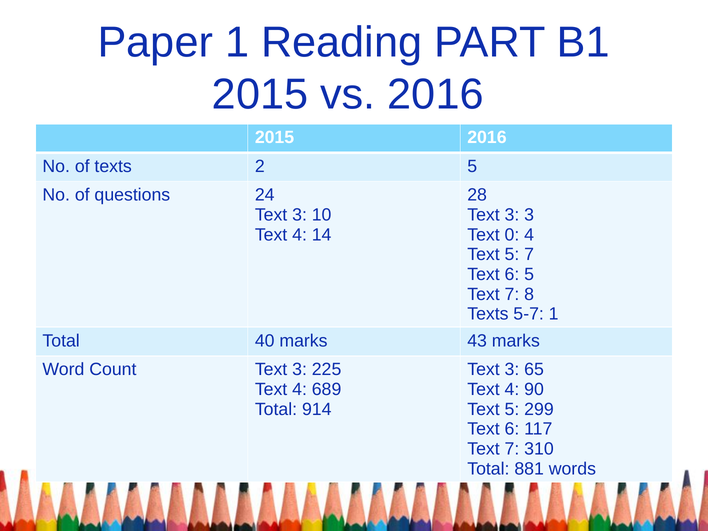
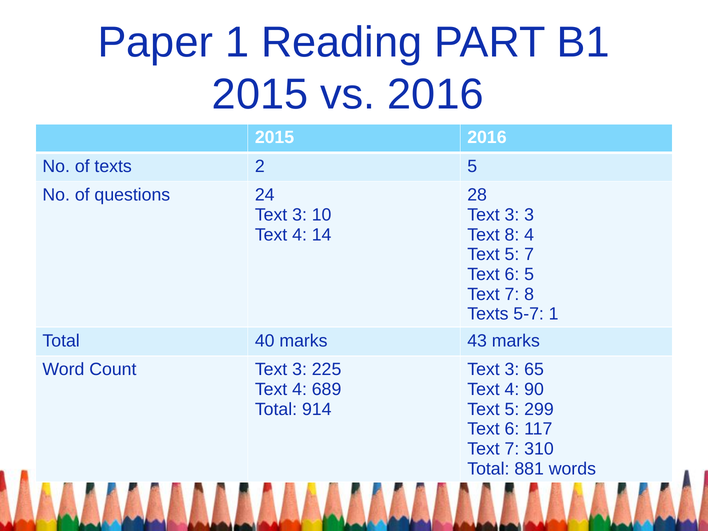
Text 0: 0 -> 8 (512, 235)
